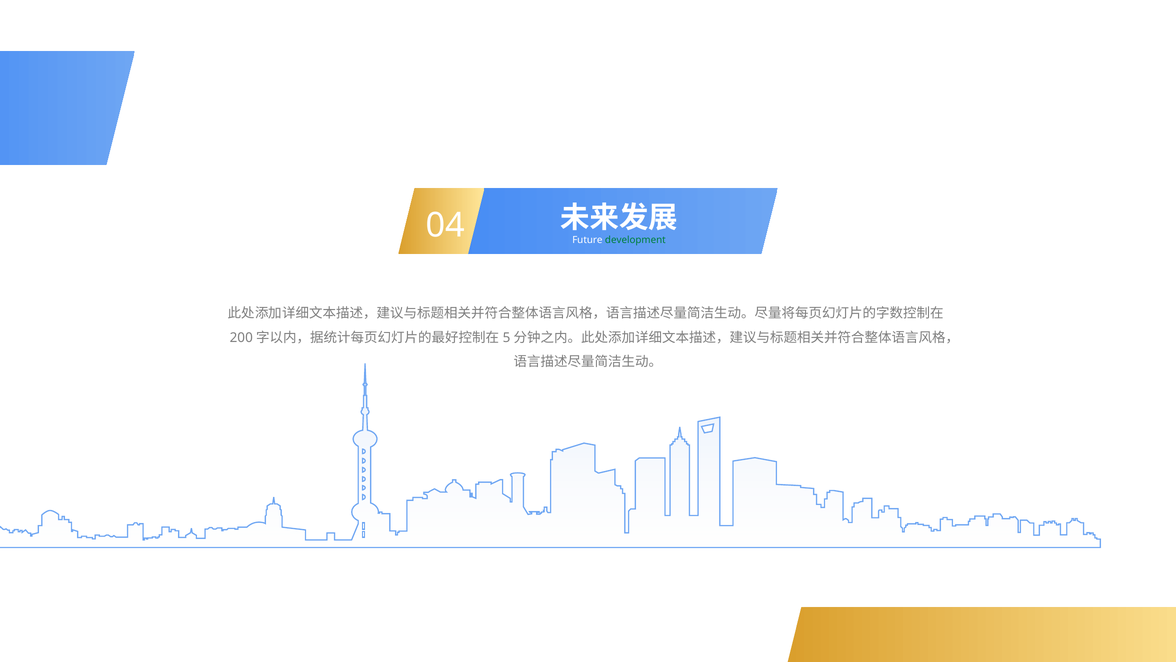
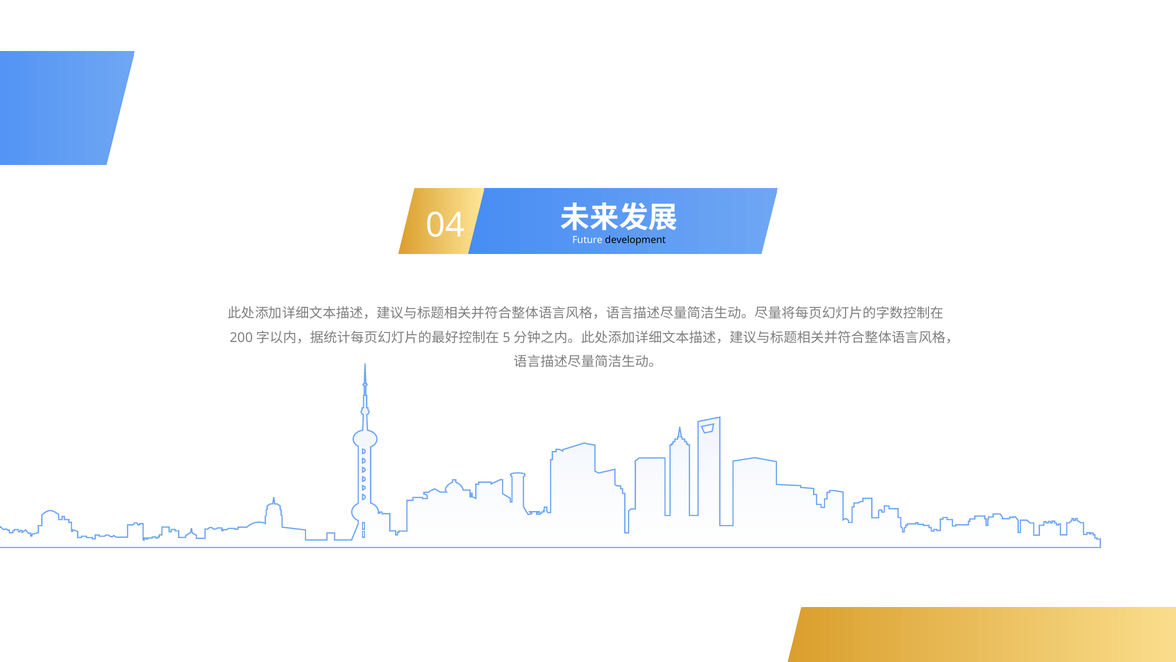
development colour: green -> black (635, 240)
